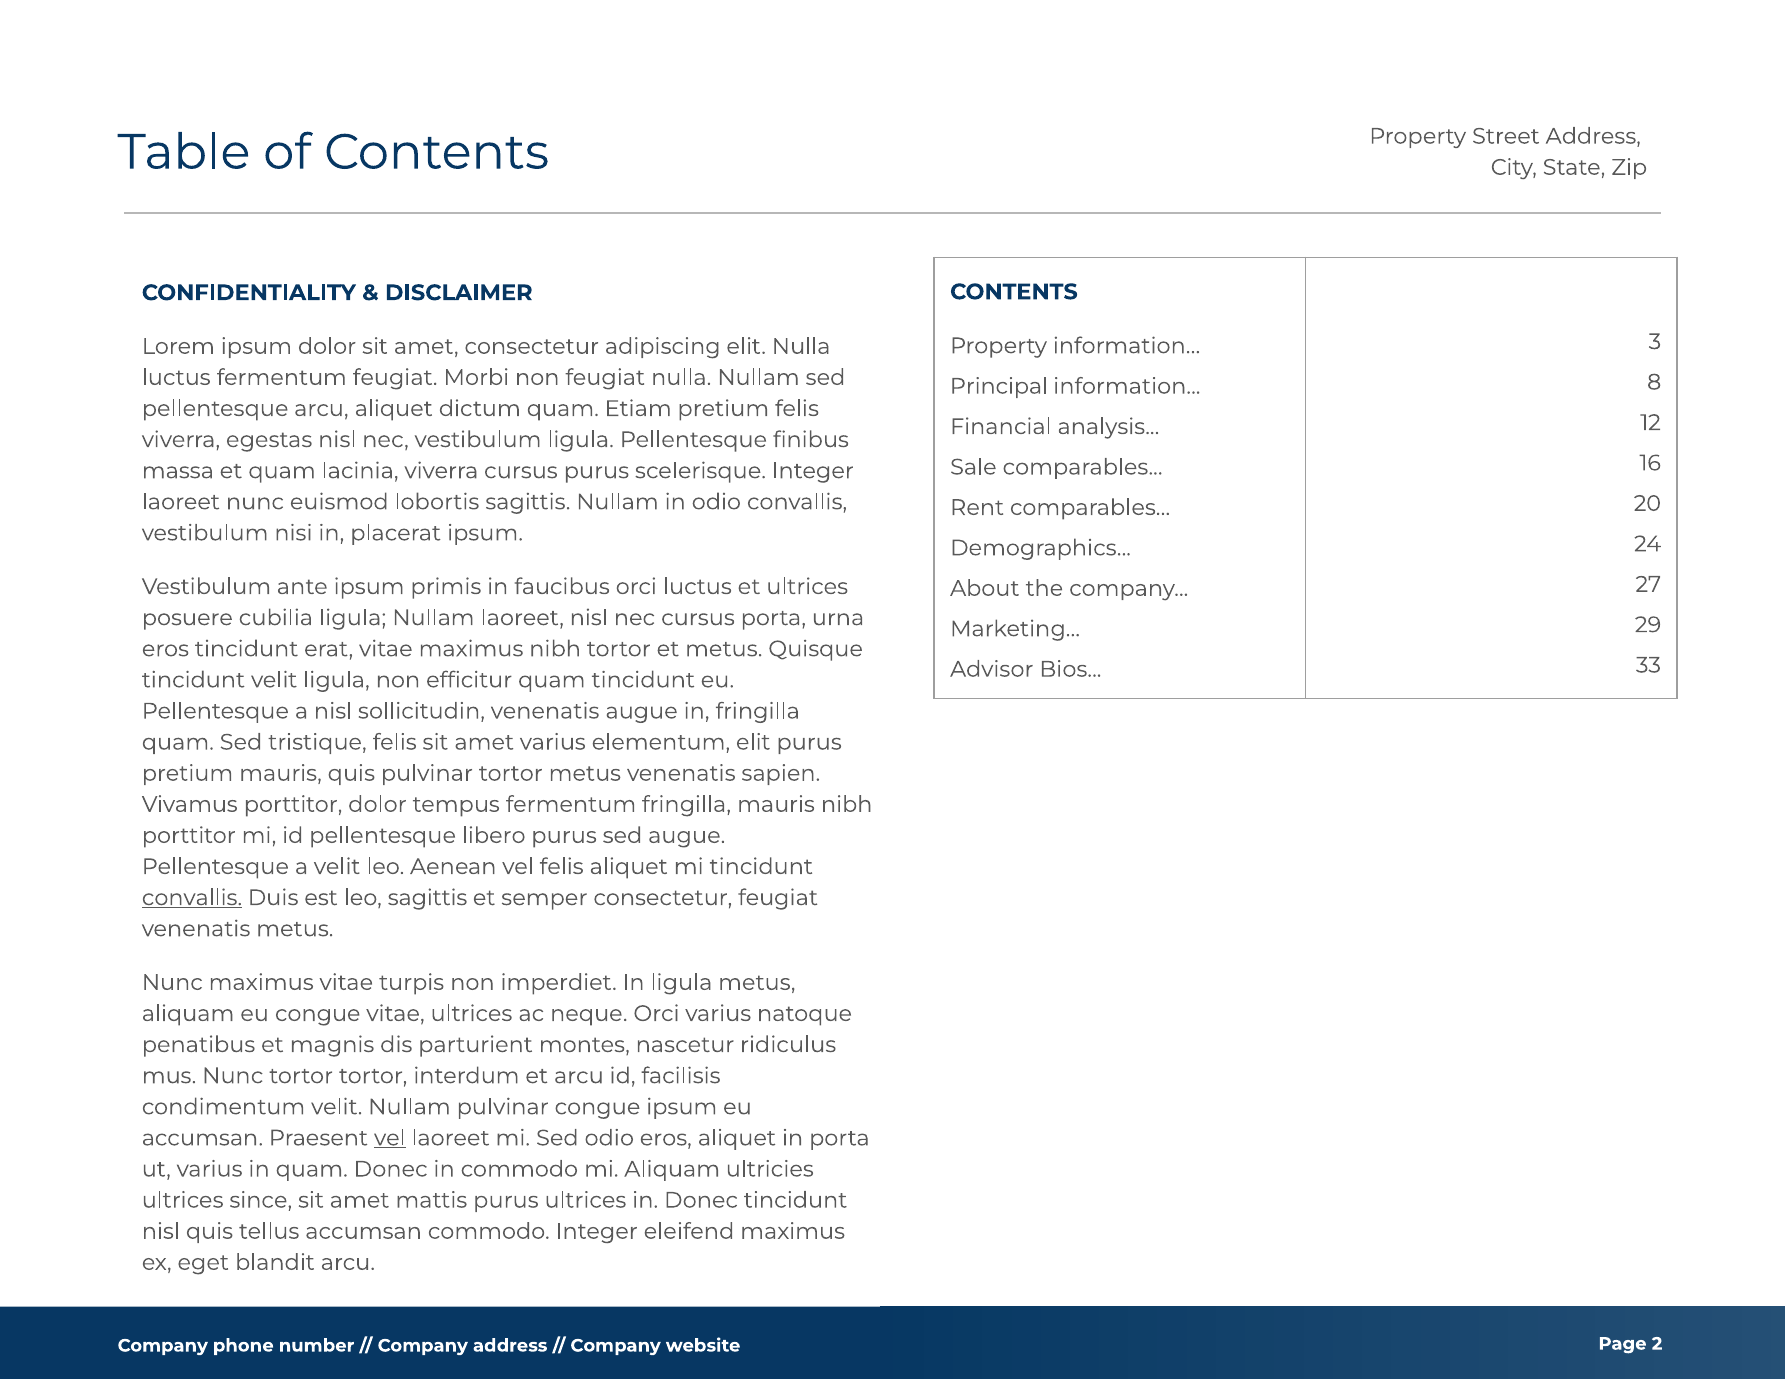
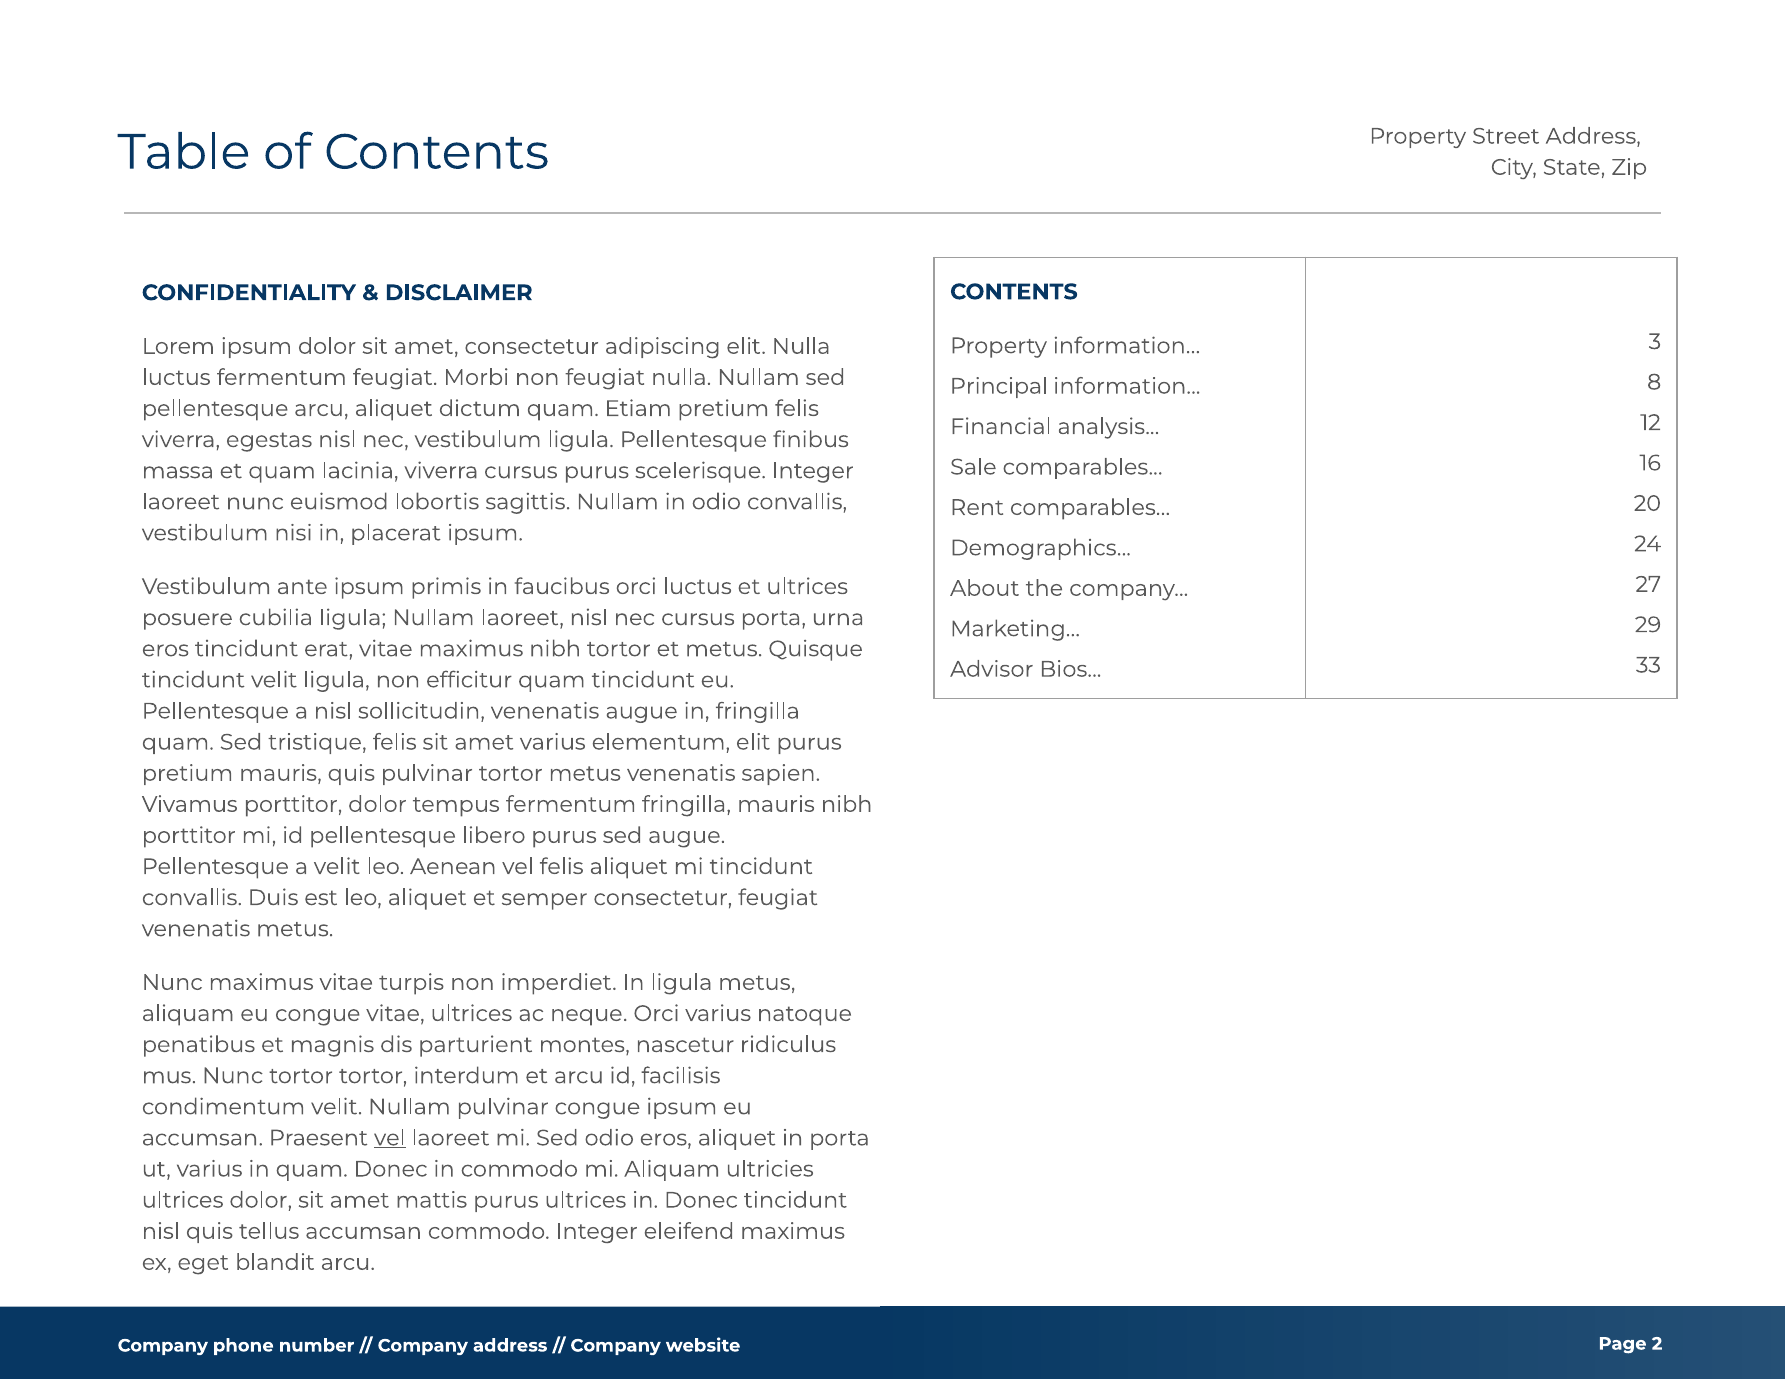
convallis underline: present -> none (192, 898)
leo sagittis: sagittis -> aliquet (427, 898)
ultrices since: since -> dolor (261, 1201)
